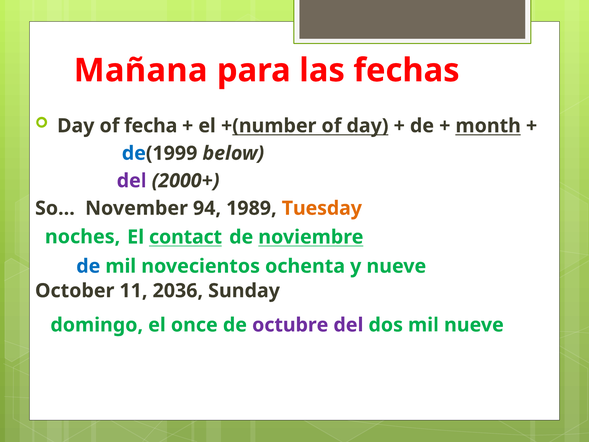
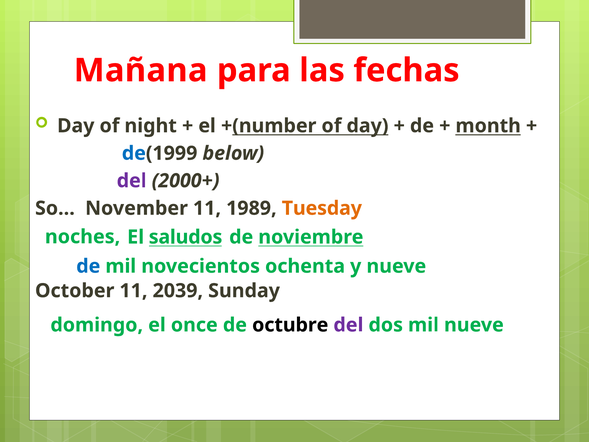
fecha: fecha -> night (151, 126)
November 94: 94 -> 11 (207, 208)
contact: contact -> saludos (186, 237)
2036: 2036 -> 2039 (178, 291)
octubre colour: purple -> black (290, 325)
